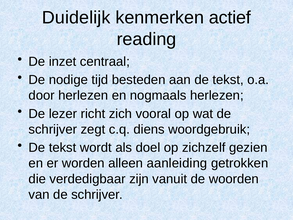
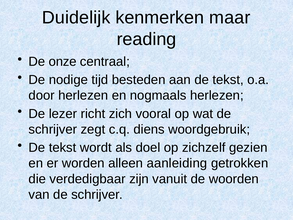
actief: actief -> maar (230, 18)
inzet: inzet -> onze (63, 61)
